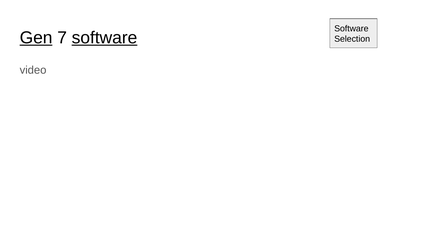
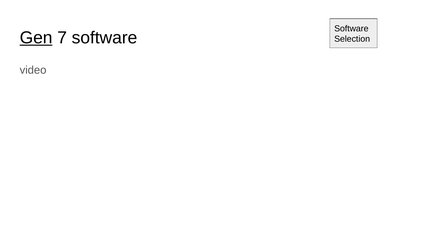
software underline: present -> none (105, 38)
